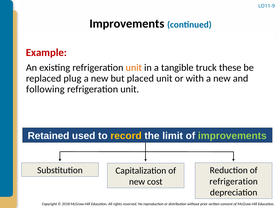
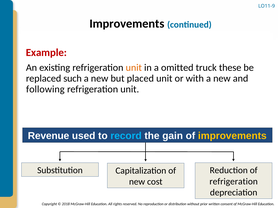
tangible: tangible -> omitted (177, 68)
plug: plug -> such (73, 79)
Retained: Retained -> Revenue (49, 136)
record colour: yellow -> light blue (126, 136)
limit: limit -> gain (173, 136)
improvements colour: light green -> yellow (232, 136)
